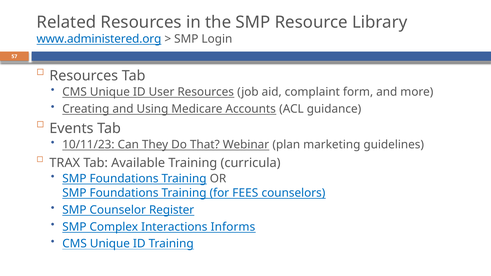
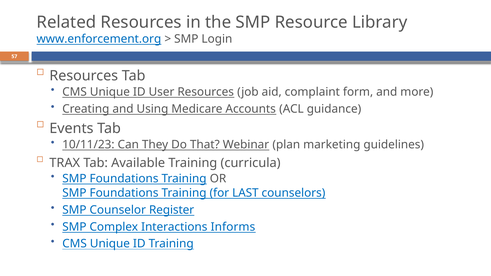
www.administered.org: www.administered.org -> www.enforcement.org (99, 39)
FEES: FEES -> LAST (245, 193)
